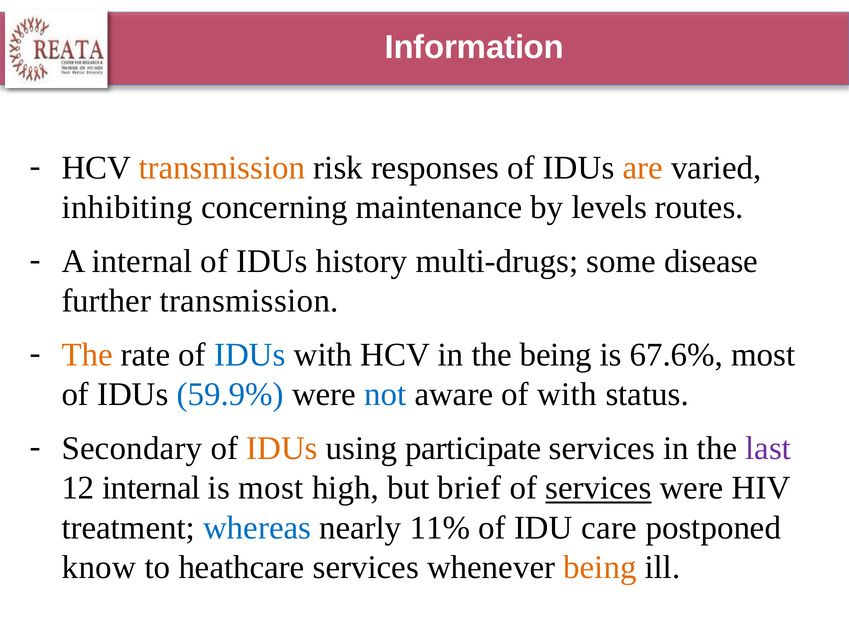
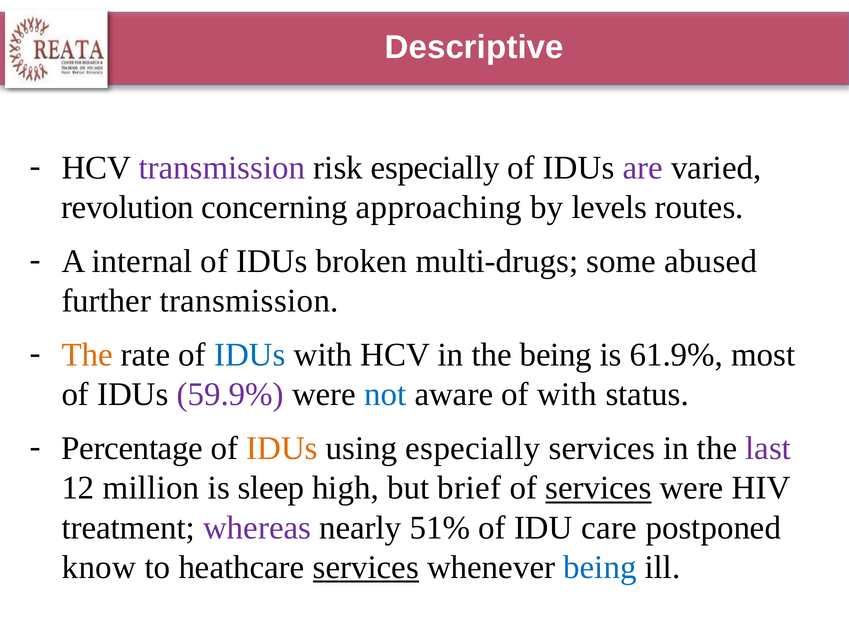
Information: Information -> Descriptive (474, 47)
transmission colour: orange -> purple (222, 168)
risk responses: responses -> especially (435, 168)
are colour: orange -> purple (643, 168)
inhibiting: inhibiting -> revolution (128, 208)
maintenance: maintenance -> approaching (439, 208)
history: history -> broken (362, 261)
disease: disease -> abused (711, 261)
67.6%: 67.6% -> 61.9% (676, 355)
59.9% colour: blue -> purple (230, 394)
Secondary: Secondary -> Percentage (132, 448)
using participate: participate -> especially (473, 448)
12 internal: internal -> million (151, 488)
is most: most -> sleep (271, 488)
whereas colour: blue -> purple (257, 528)
11%: 11% -> 51% (440, 528)
services underline: none -> present (366, 567)
being colour: orange -> blue (600, 567)
